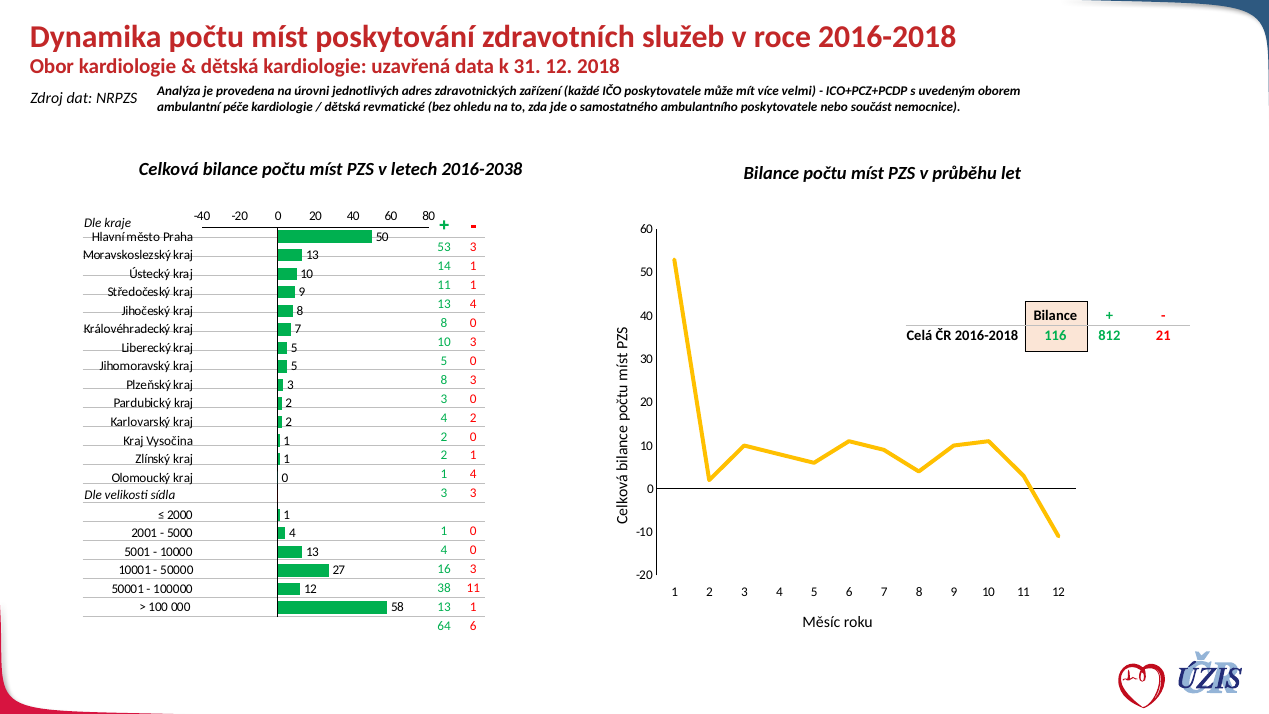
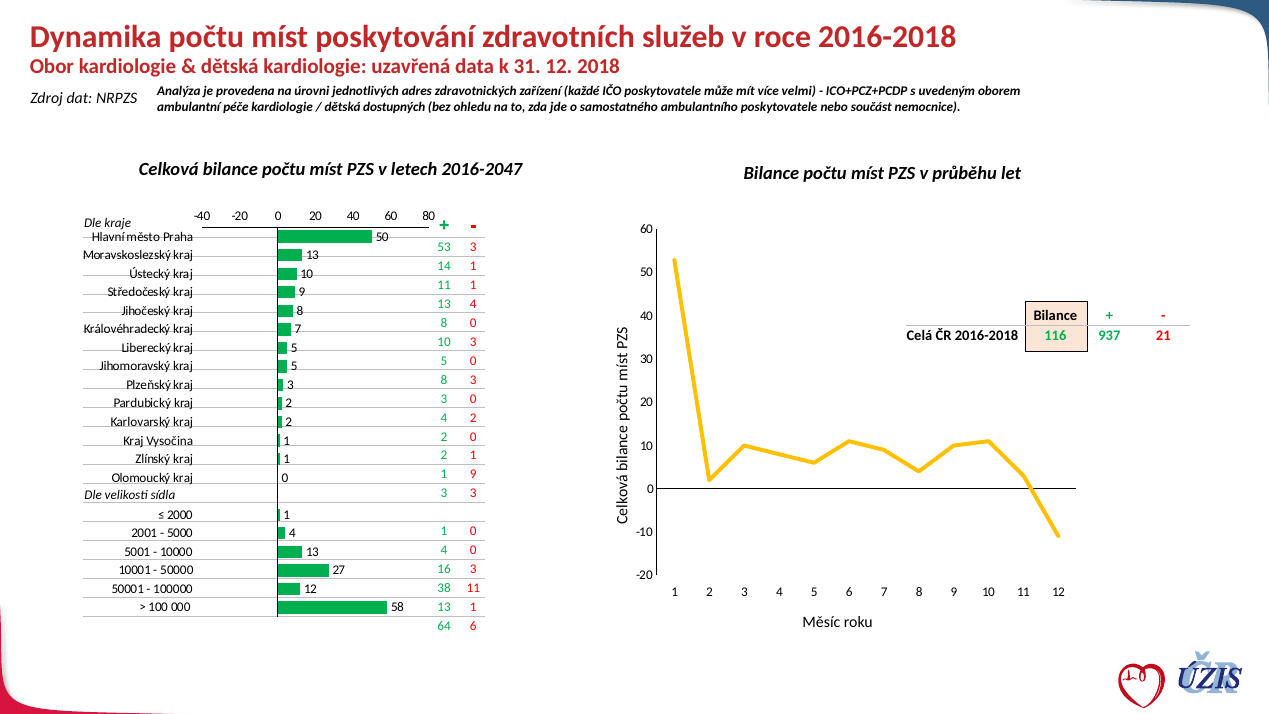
revmatické: revmatické -> dostupných (394, 107)
2016-2038: 2016-2038 -> 2016-2047 (482, 170)
812: 812 -> 937 (1109, 336)
4: 4 -> 9 (473, 474)
